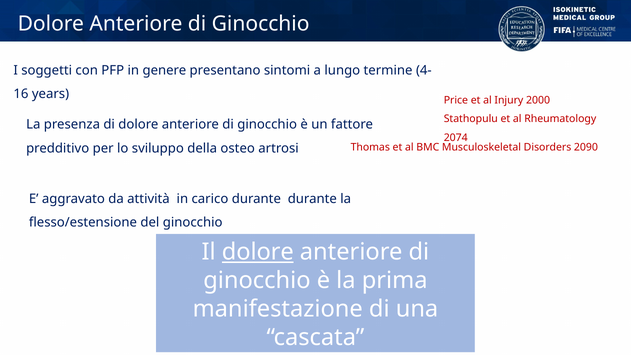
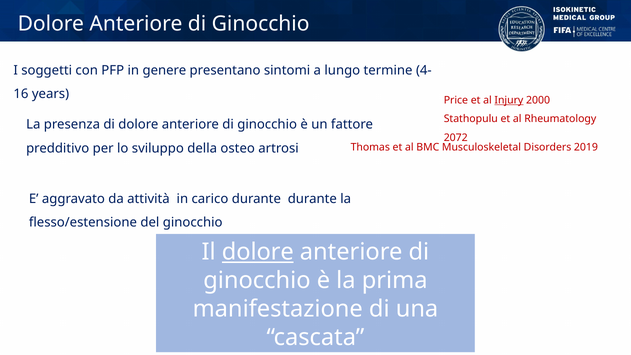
Injury underline: none -> present (509, 100)
2074: 2074 -> 2072 (456, 138)
2090: 2090 -> 2019 (586, 147)
